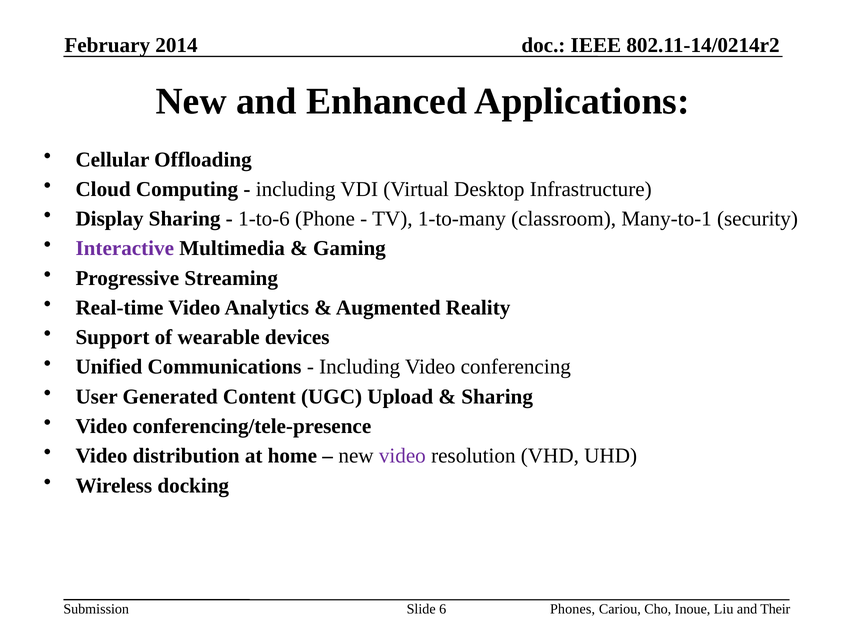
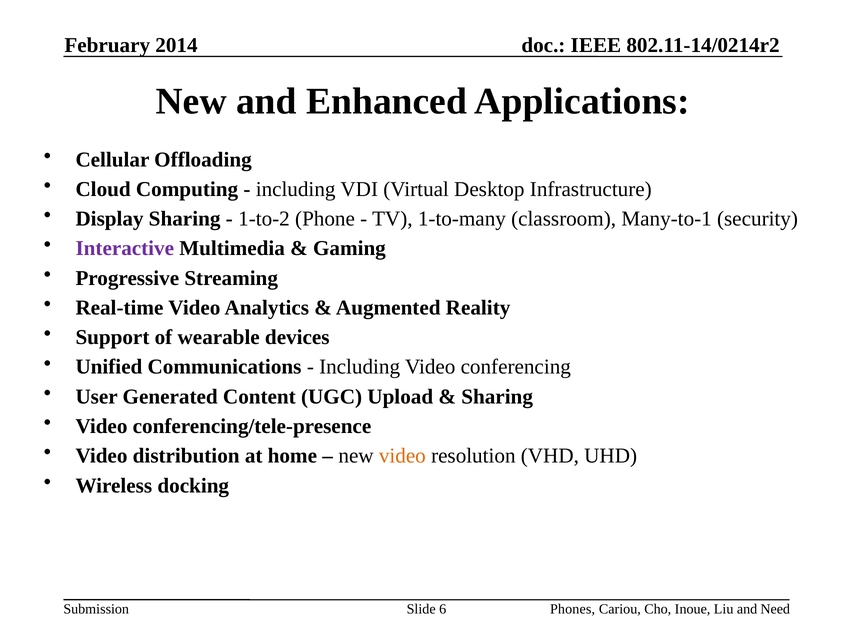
1-to-6: 1-to-6 -> 1-to-2 (264, 219)
video colour: purple -> orange (402, 456)
Their: Their -> Need (775, 609)
